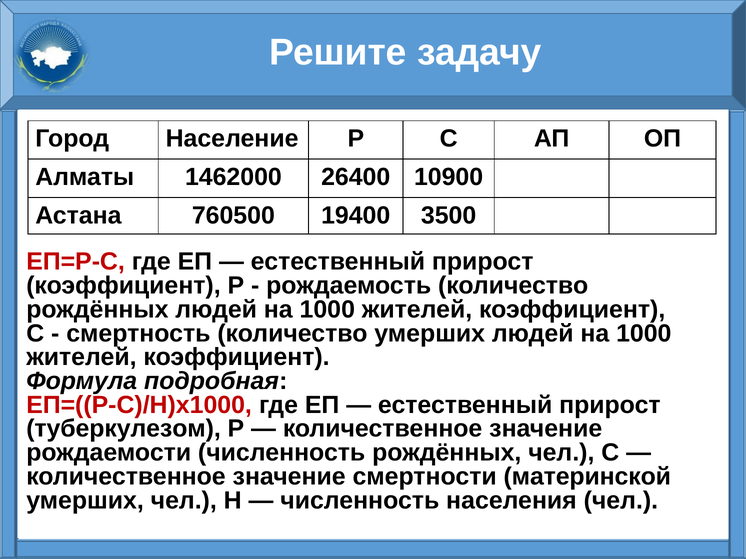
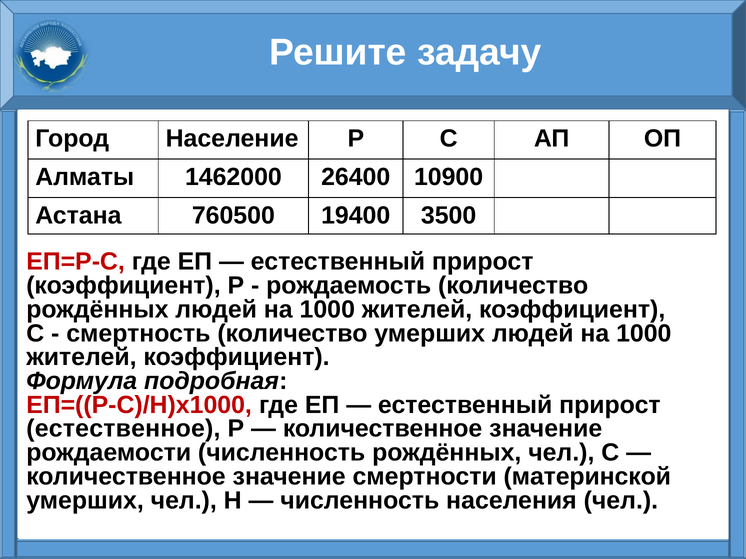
туберкулезом: туберкулезом -> естественное (123, 429)
